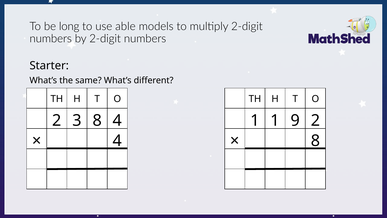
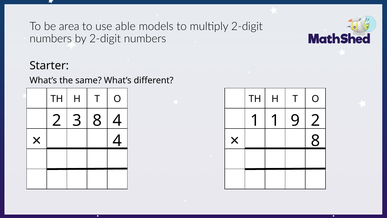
long: long -> area (69, 26)
